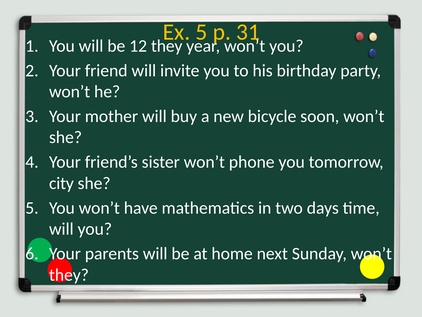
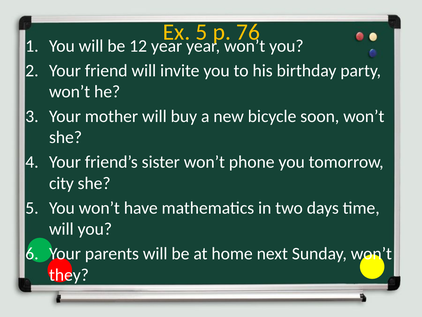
31: 31 -> 76 (248, 32)
12 they: they -> year (167, 46)
